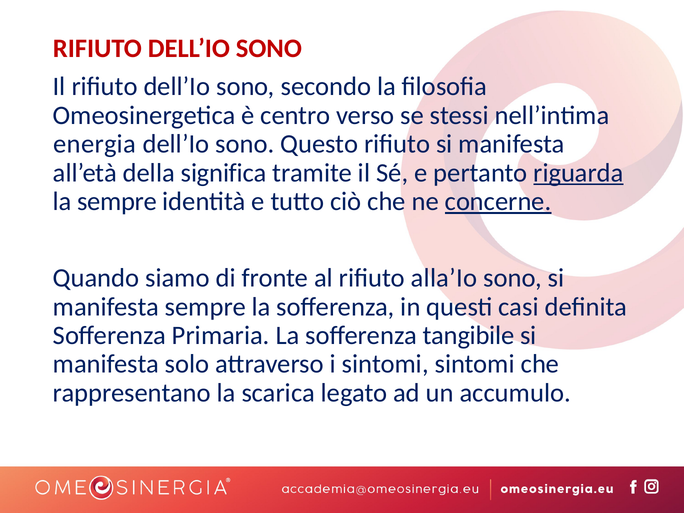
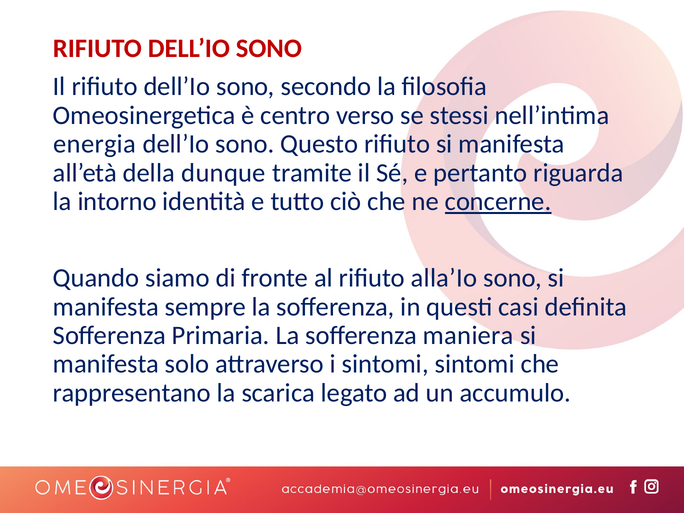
significa: significa -> dunque (224, 173)
riguarda underline: present -> none (578, 173)
la sempre: sempre -> intorno (117, 202)
tangibile: tangibile -> maniera (468, 335)
